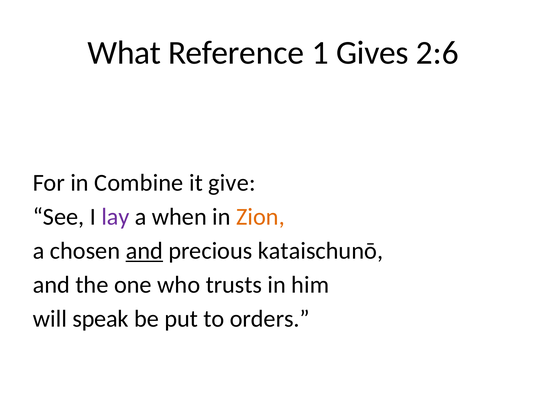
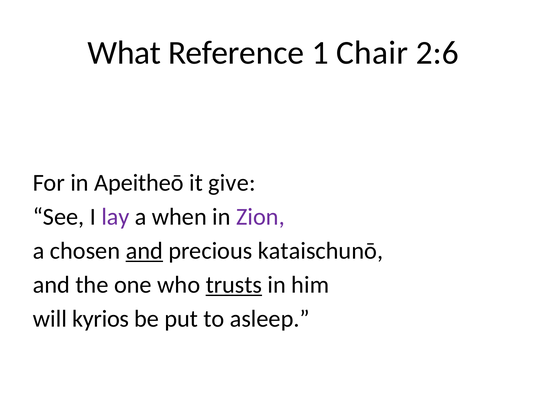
Gives: Gives -> Chair (372, 53)
Combine: Combine -> Apeitheō (139, 183)
Zion colour: orange -> purple (260, 217)
trusts underline: none -> present (234, 285)
speak: speak -> kyrios (101, 319)
orders: orders -> asleep (270, 319)
